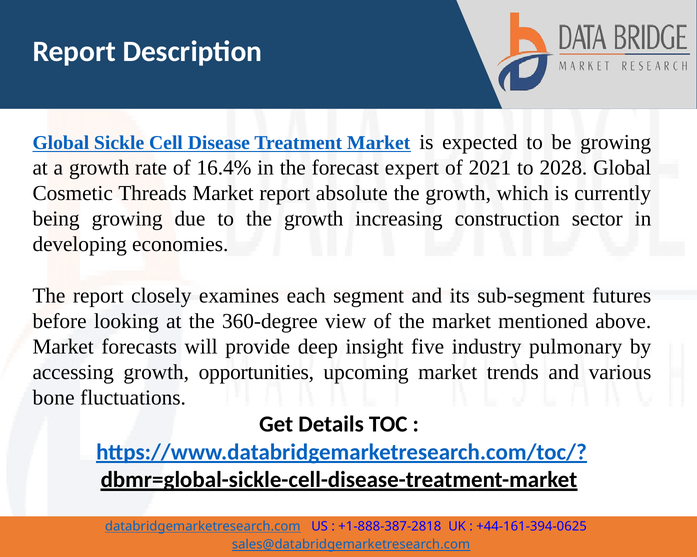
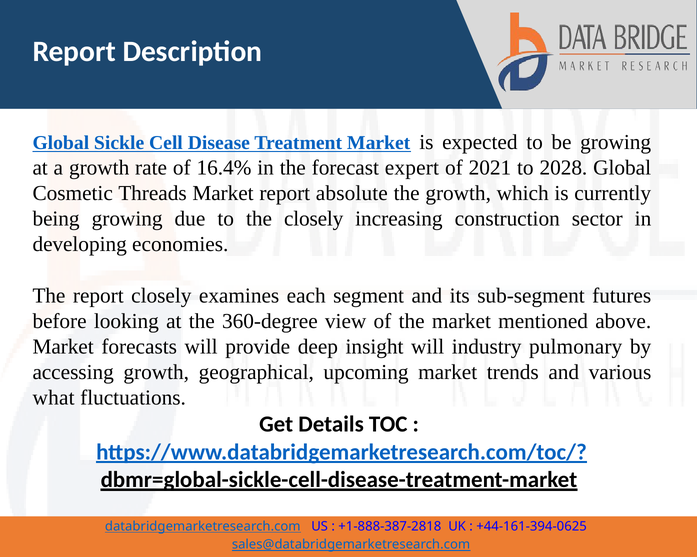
to the growth: growth -> closely (314, 219)
insight five: five -> will (428, 347)
opportunities: opportunities -> geographical (256, 373)
bone: bone -> what (54, 398)
